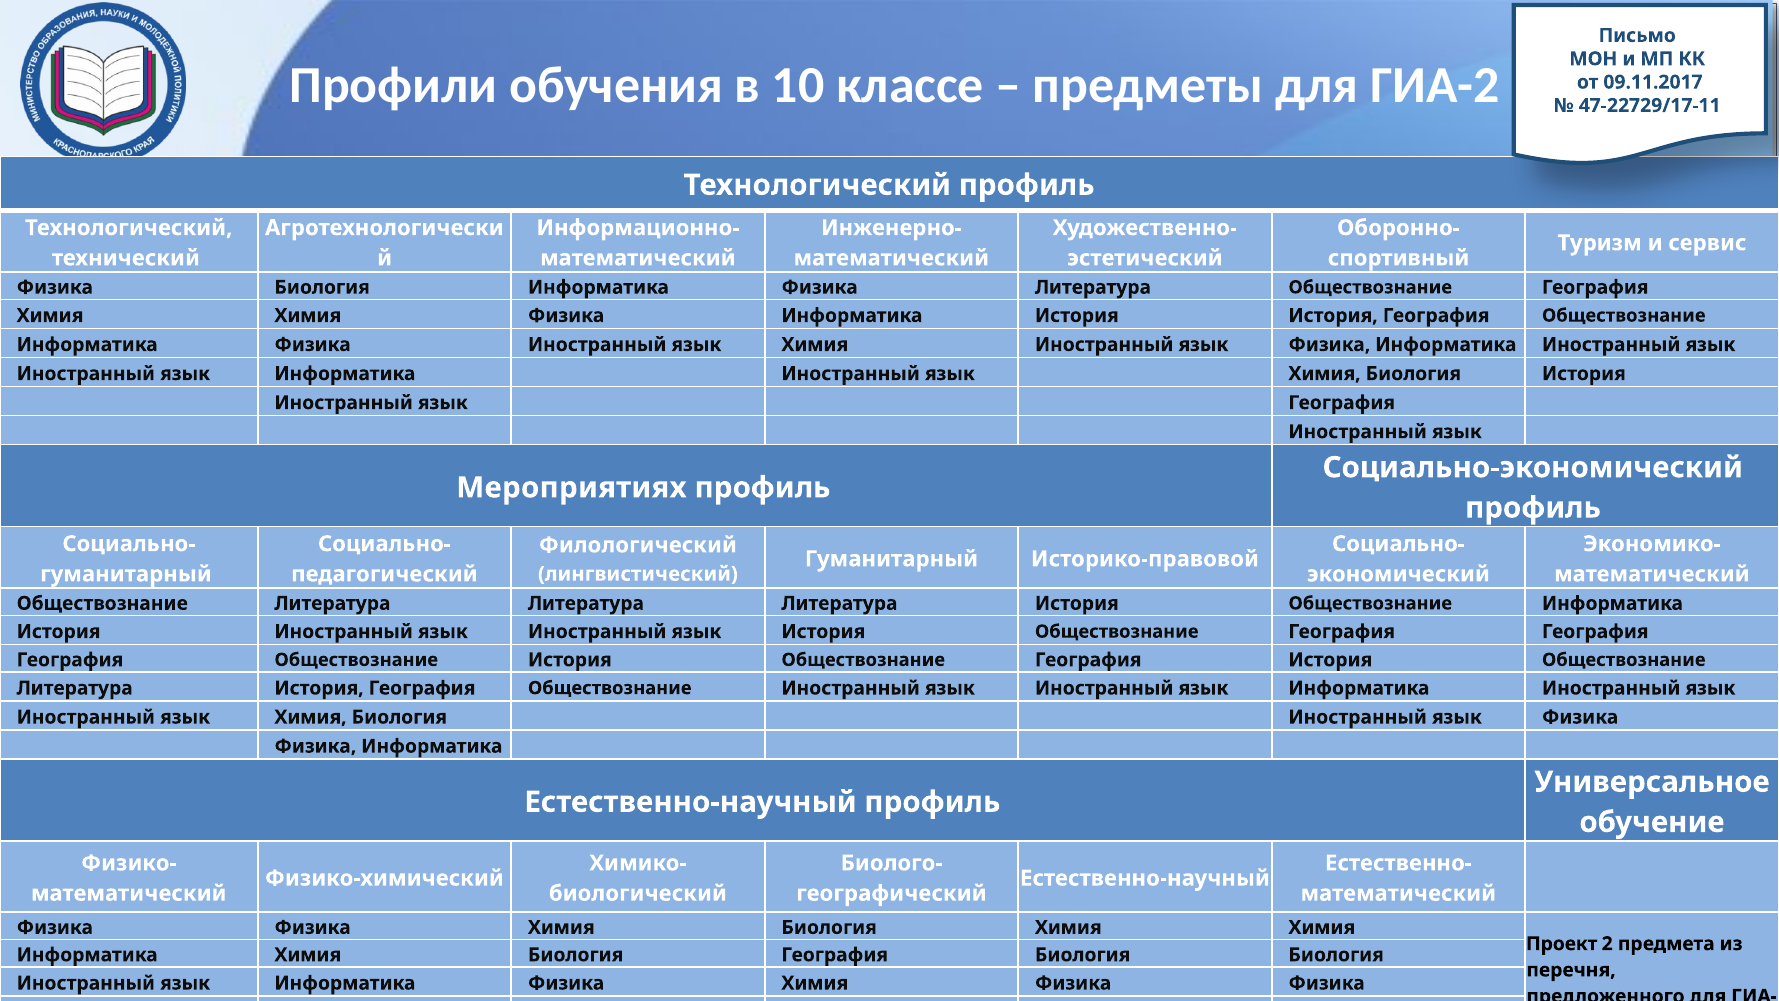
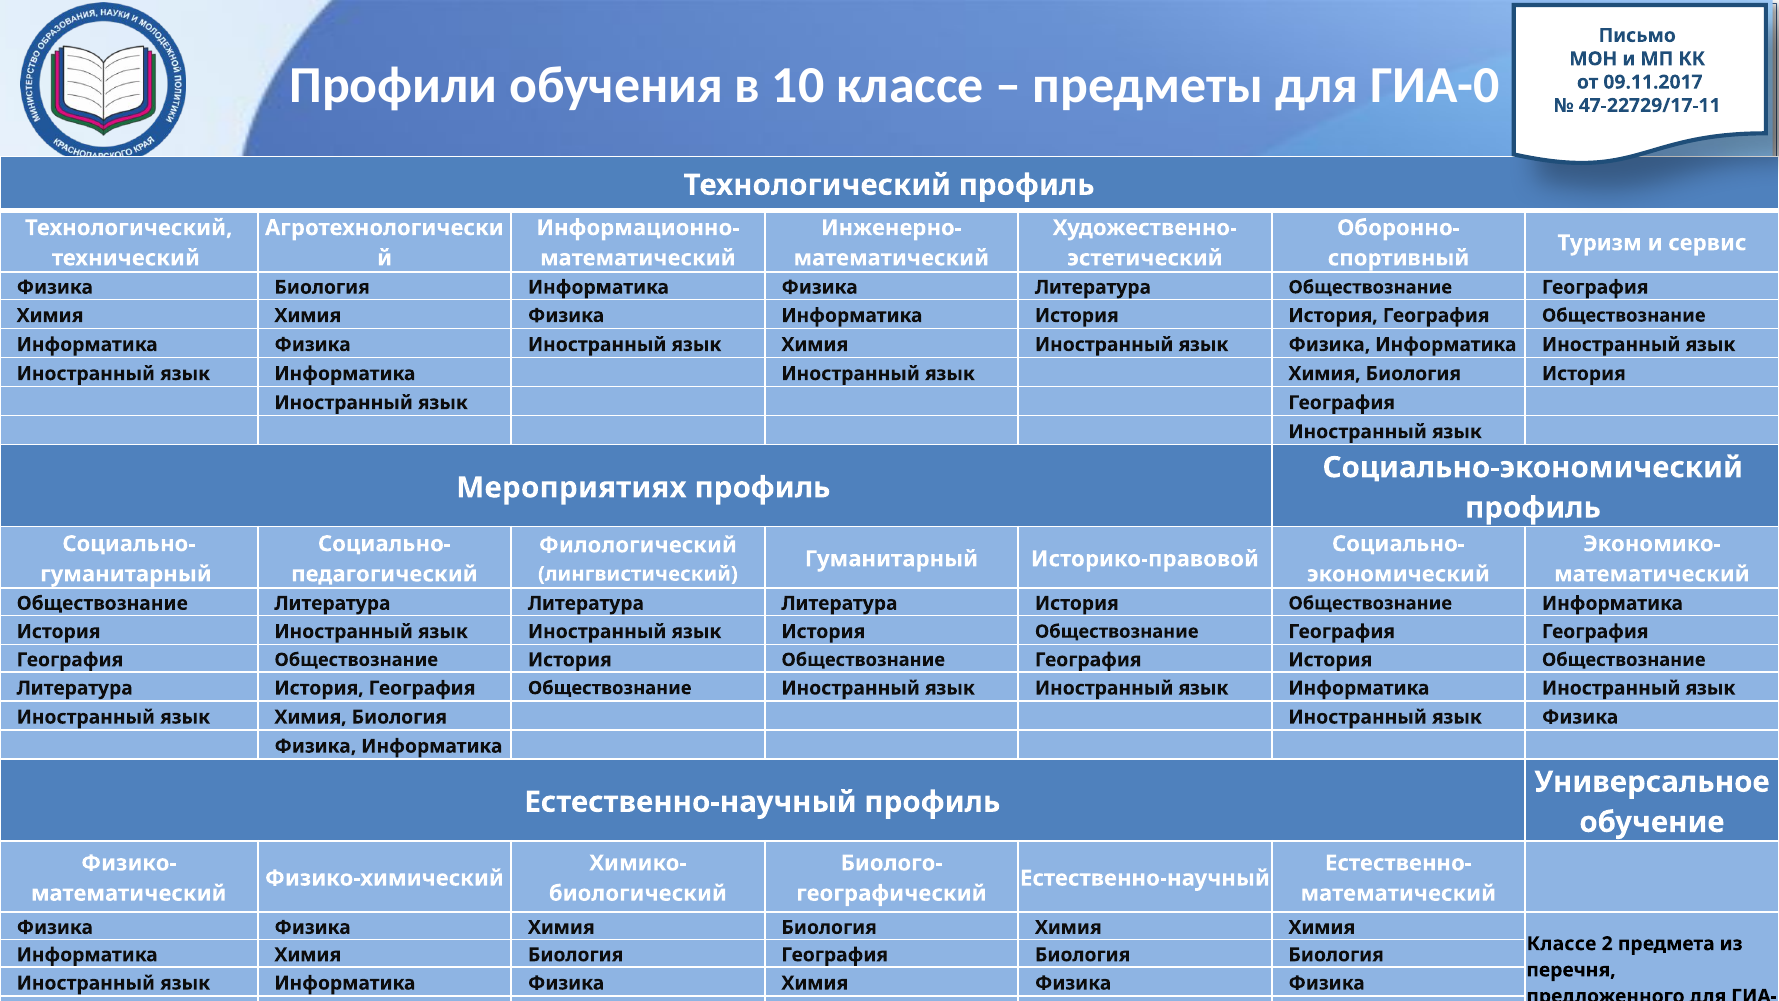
ГИА-2: ГИА-2 -> ГИА-0 (1435, 86)
Проект: Проект -> Классе (1561, 943)
